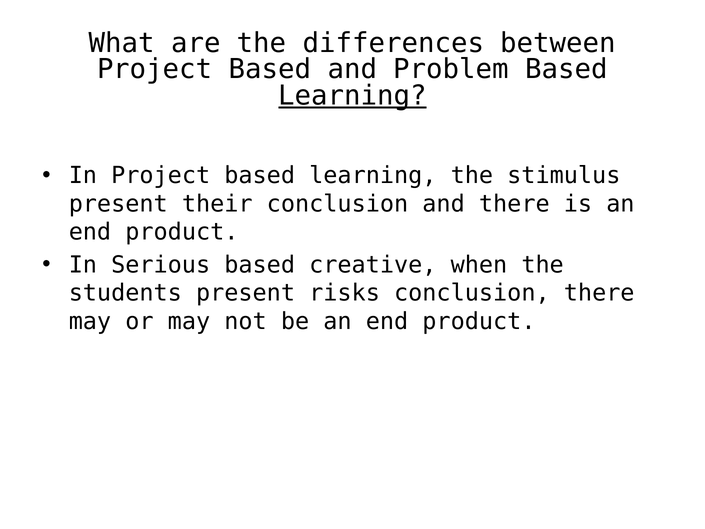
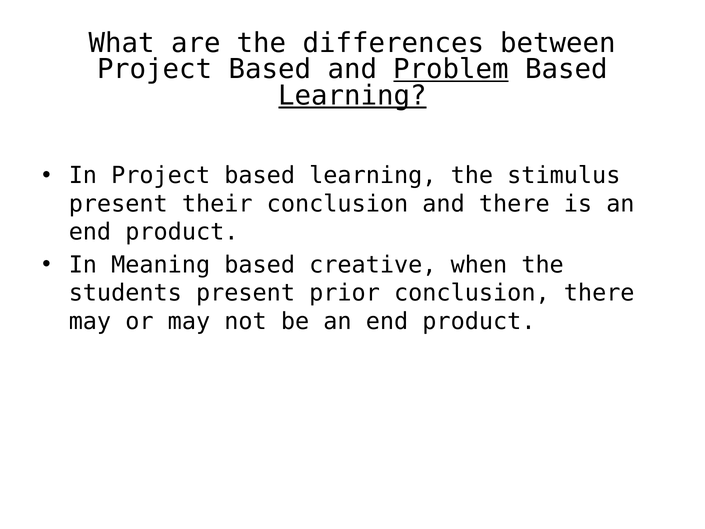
Problem underline: none -> present (451, 69)
Serious: Serious -> Meaning (161, 265)
risks: risks -> prior (345, 293)
